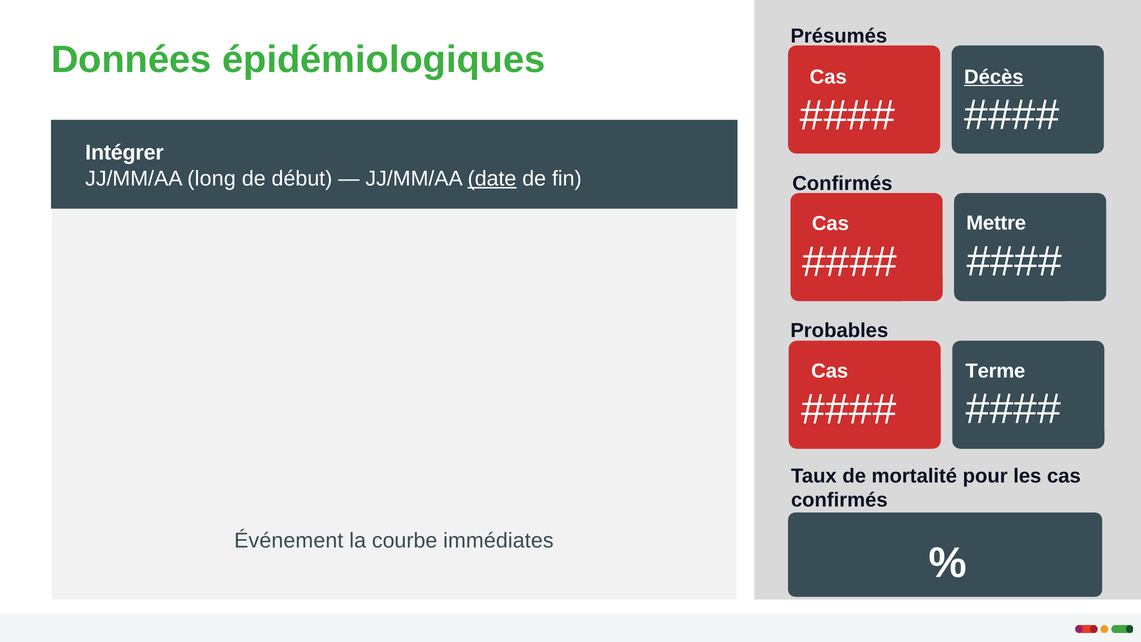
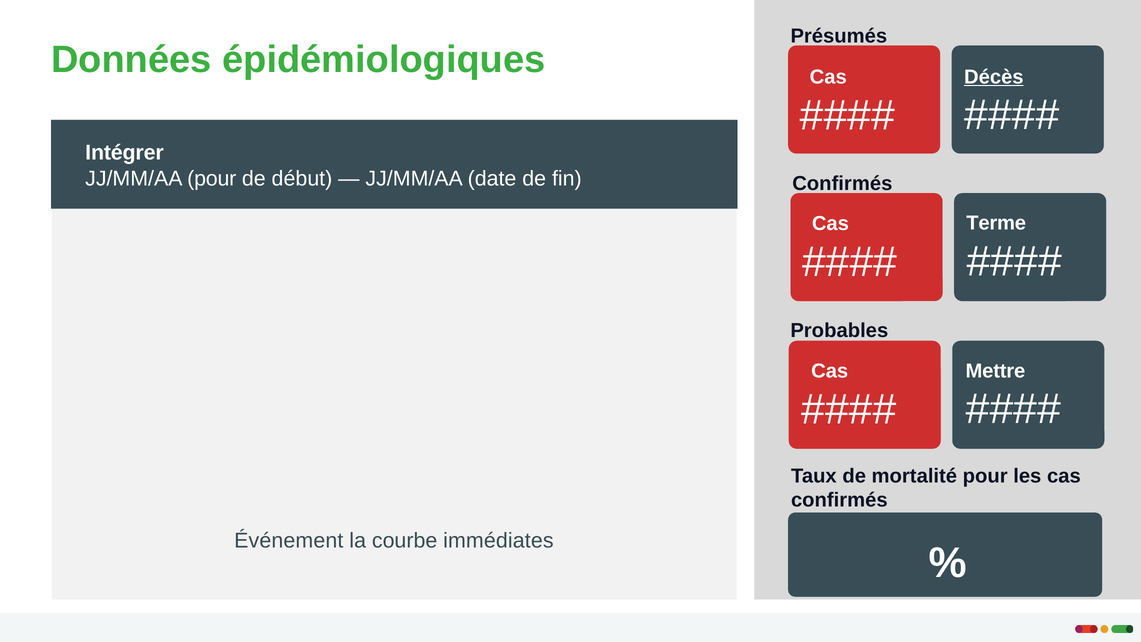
JJ/MM/AA long: long -> pour (212, 179)
date underline: present -> none (492, 179)
Mettre: Mettre -> Terme (996, 223)
Terme: Terme -> Mettre (995, 371)
